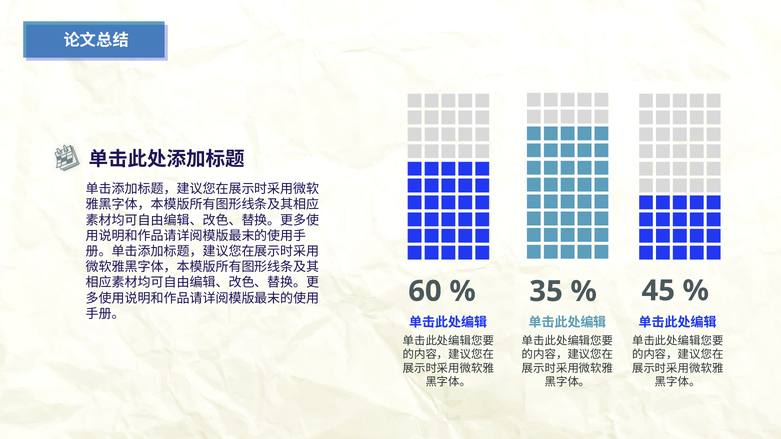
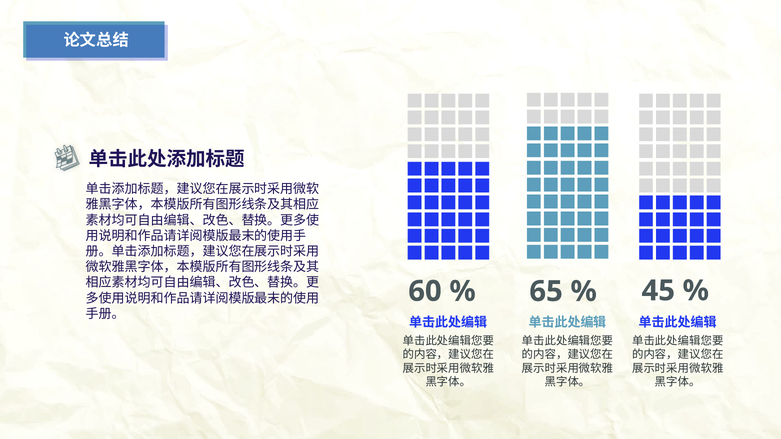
35: 35 -> 65 (546, 292)
